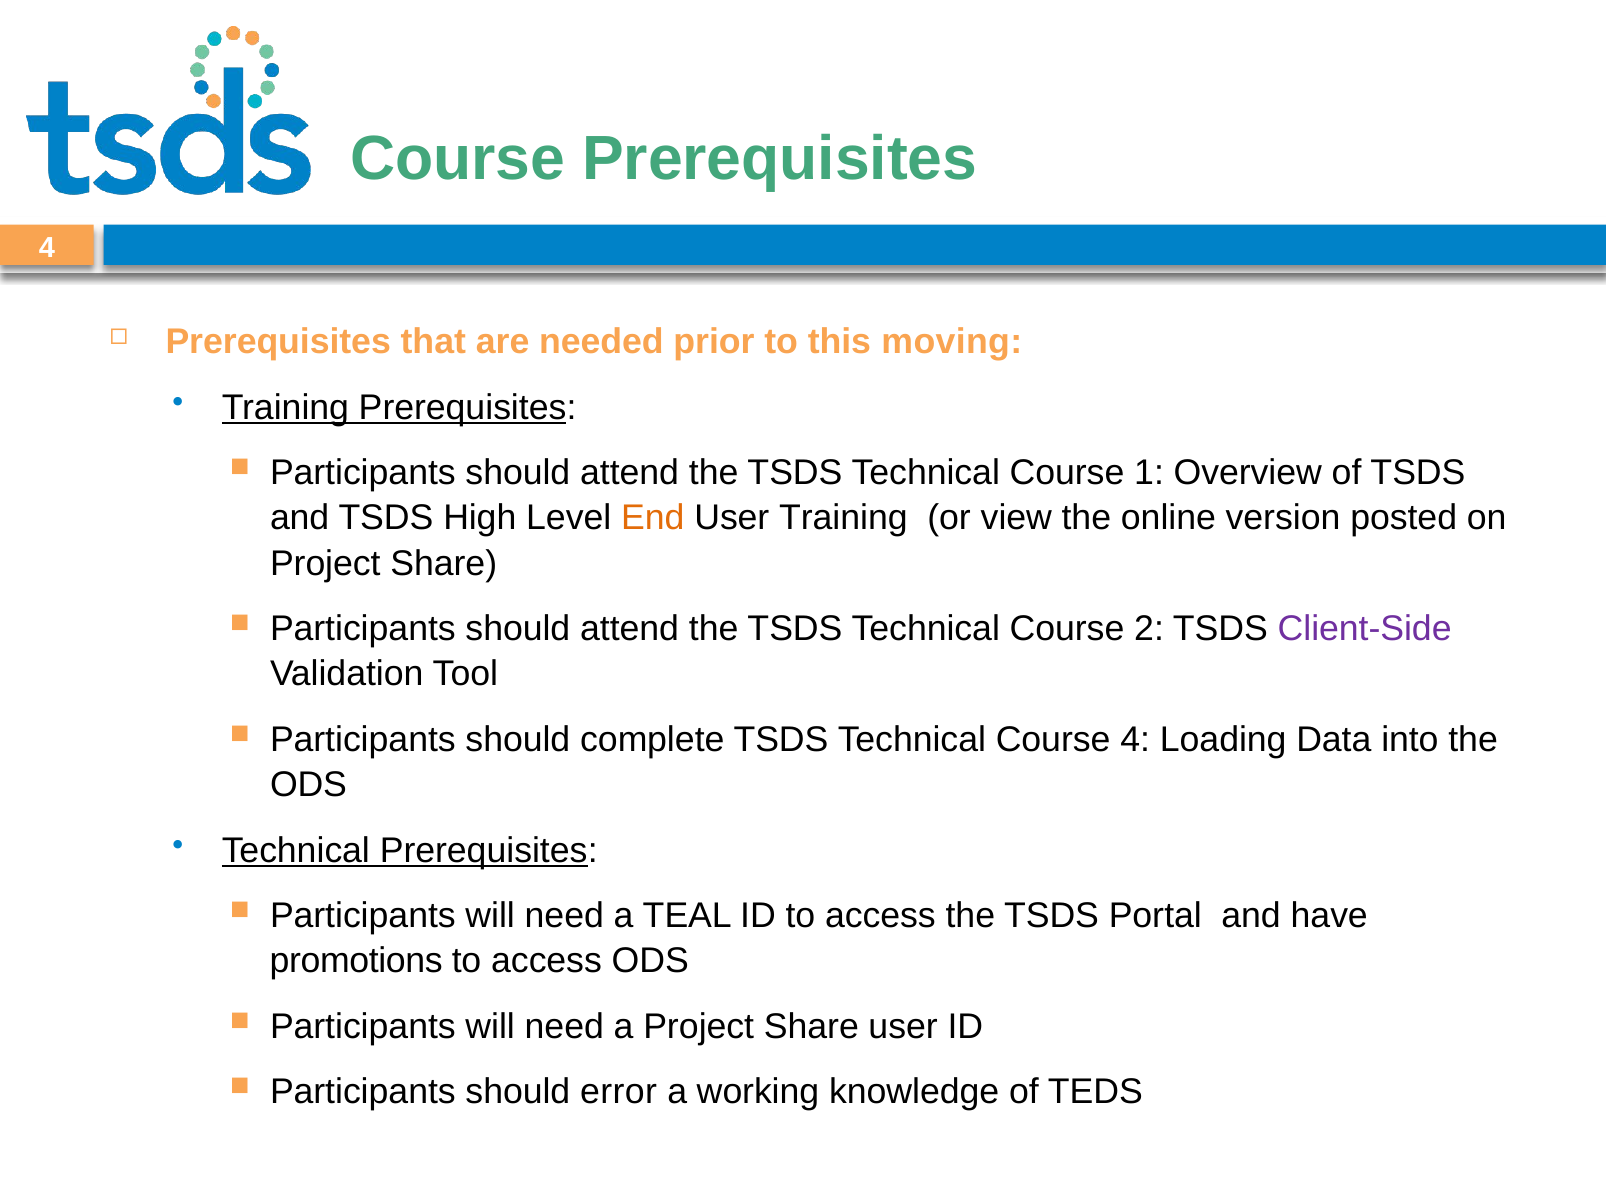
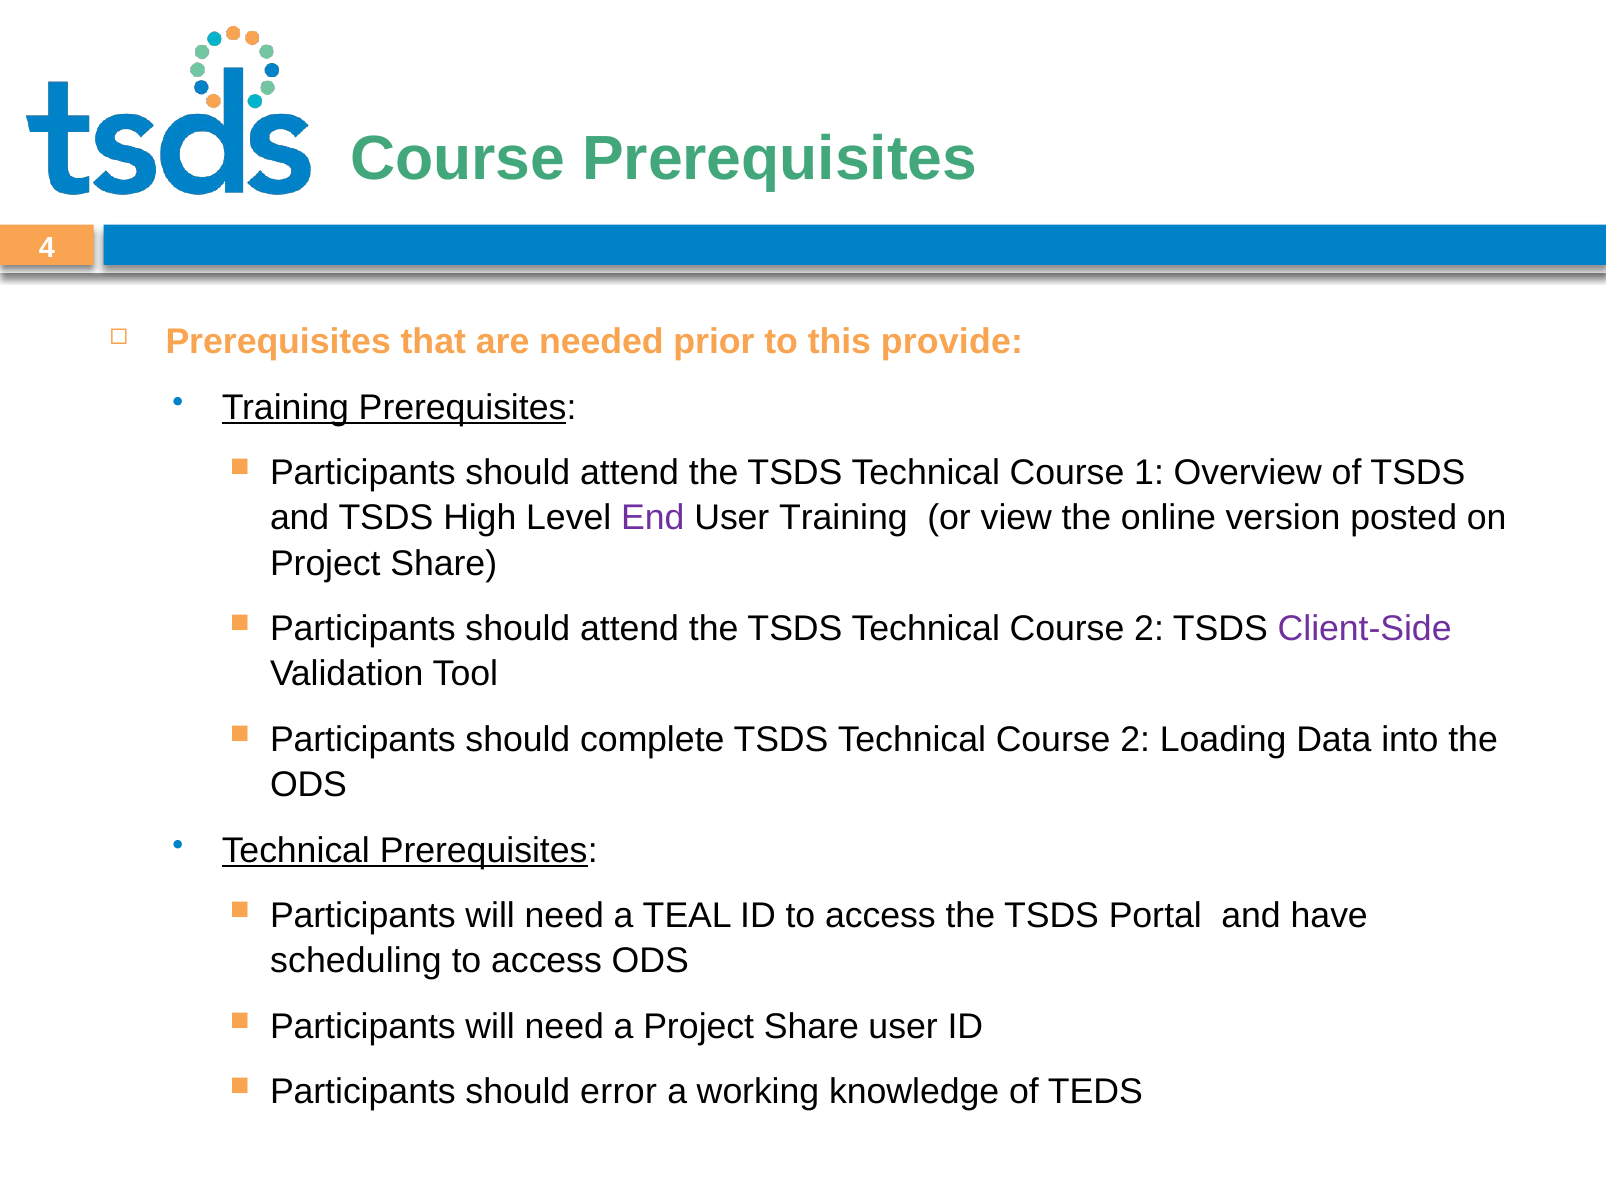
moving: moving -> provide (952, 342)
End colour: orange -> purple (653, 518)
4: 4 -> 2 (1135, 740)
promotions: promotions -> scheduling (356, 961)
